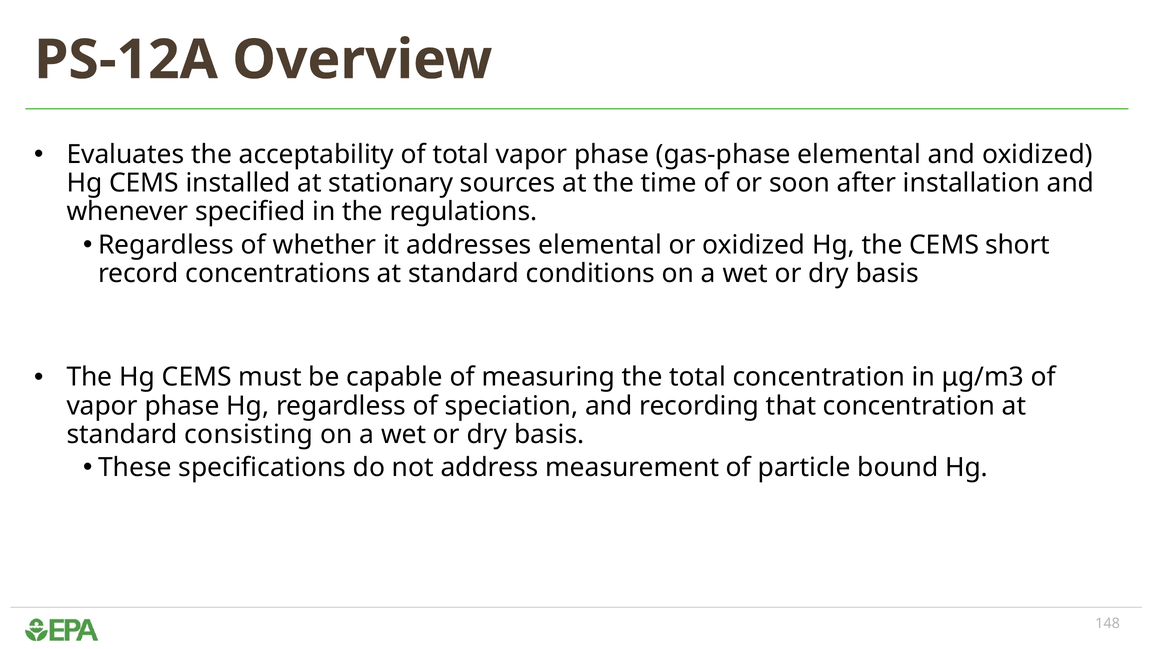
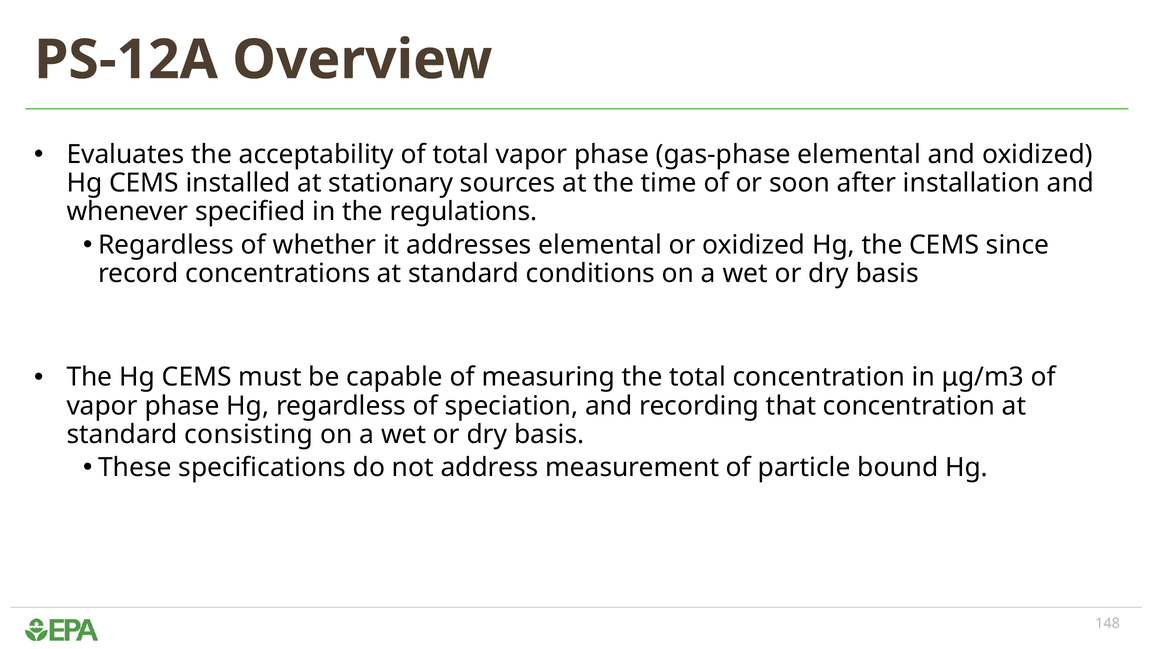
short: short -> since (1018, 245)
